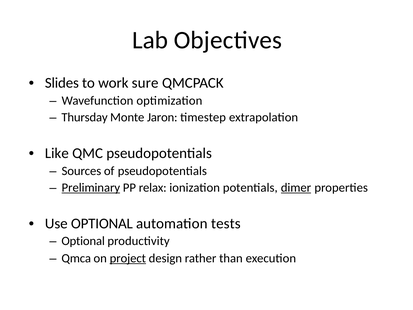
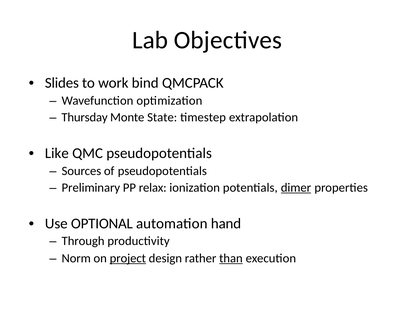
sure: sure -> bind (145, 83)
Jaron: Jaron -> State (162, 117)
Preliminary underline: present -> none (91, 187)
tests: tests -> hand (226, 223)
Optional: Optional -> Through (83, 241)
Qmca: Qmca -> Norm (76, 258)
than underline: none -> present (231, 258)
